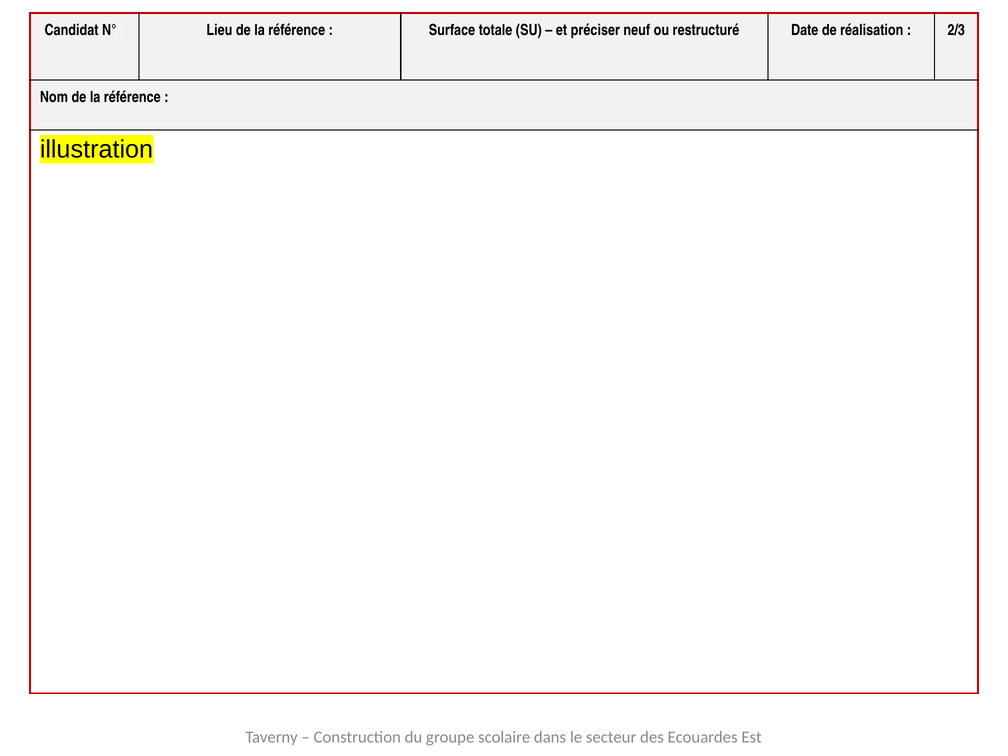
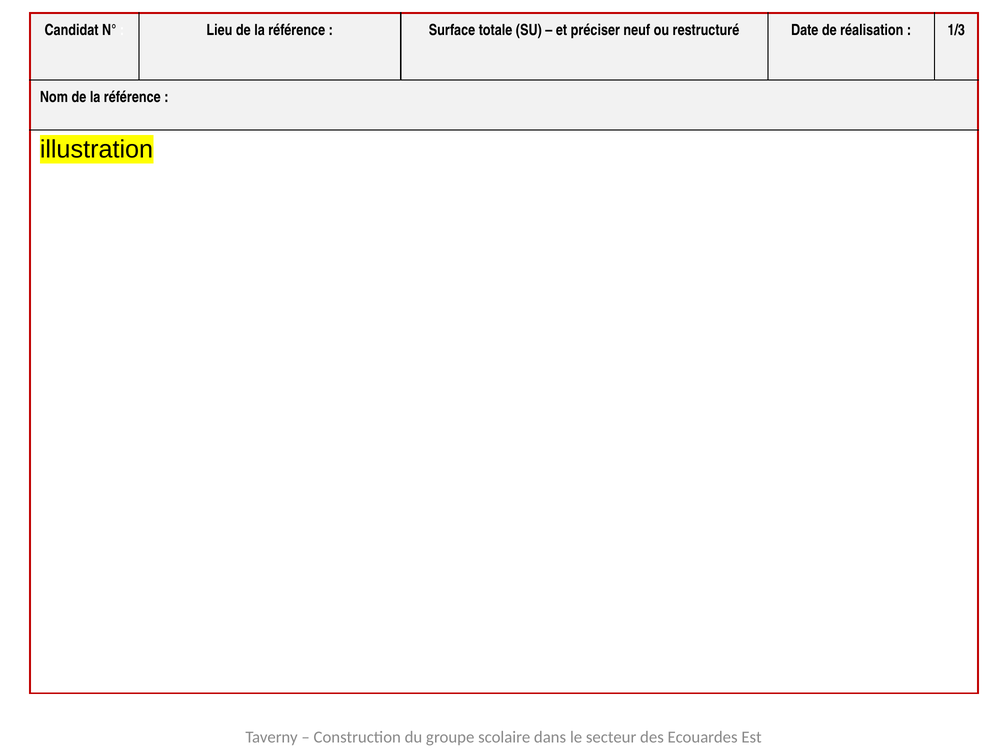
2/3: 2/3 -> 1/3 (956, 30)
